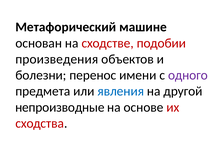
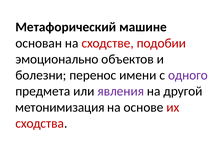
произведения: произведения -> эмоционально (57, 59)
явления colour: blue -> purple (121, 91)
непроизводные: непроизводные -> метонимизация (60, 107)
